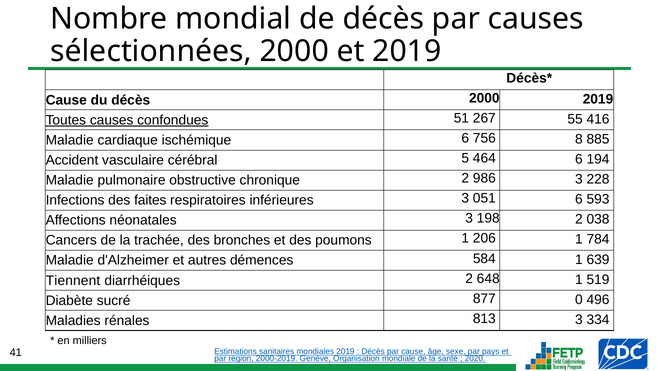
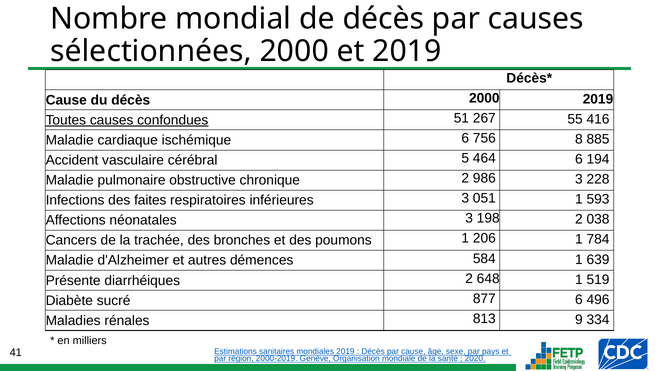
051 6: 6 -> 1 (579, 199)
Tiennent: Tiennent -> Présente (73, 280)
877 0: 0 -> 6 (579, 299)
813 3: 3 -> 9 (579, 319)
